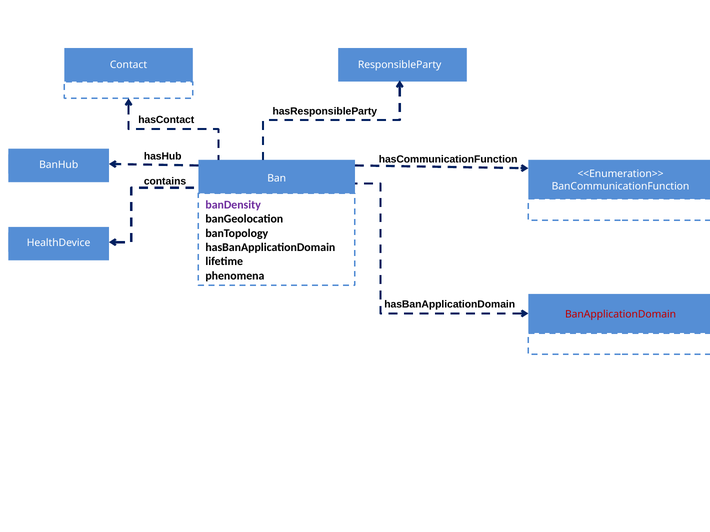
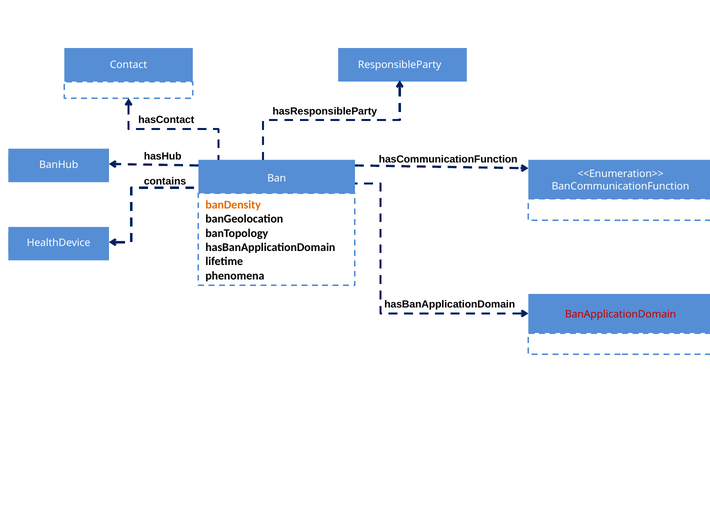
banDensity colour: purple -> orange (233, 205)
